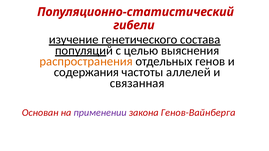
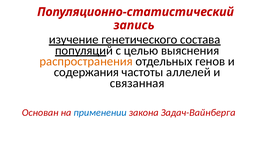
гибели: гибели -> запись (134, 25)
применении colour: purple -> blue (100, 113)
Генов-Вайнберга: Генов-Вайнберга -> Задач-Вайнберга (198, 113)
